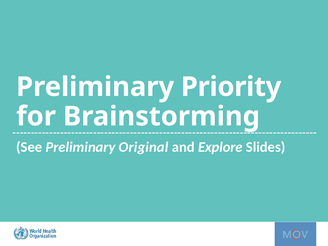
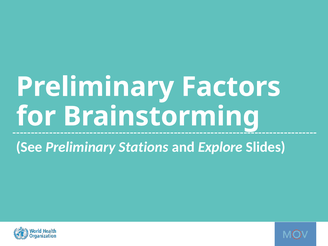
Priority: Priority -> Factors (231, 87)
Original: Original -> Stations (144, 147)
